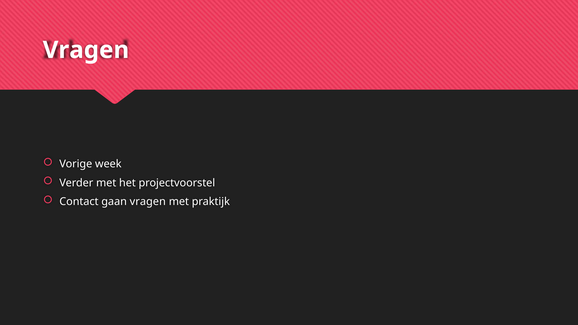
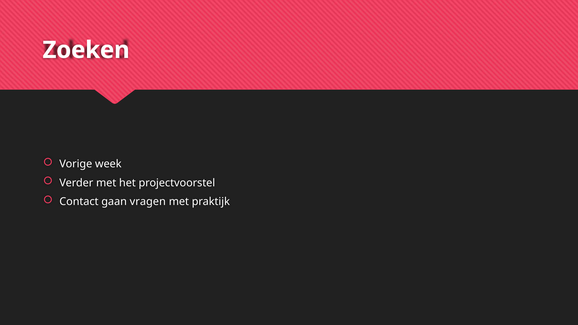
Vragen: Vragen -> Zoeken (86, 50)
